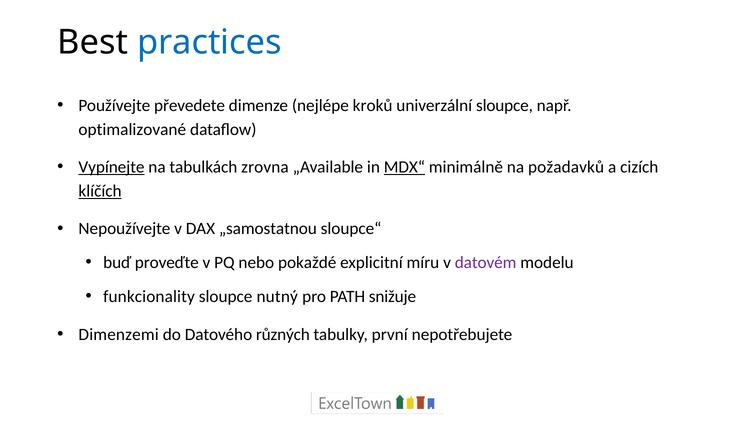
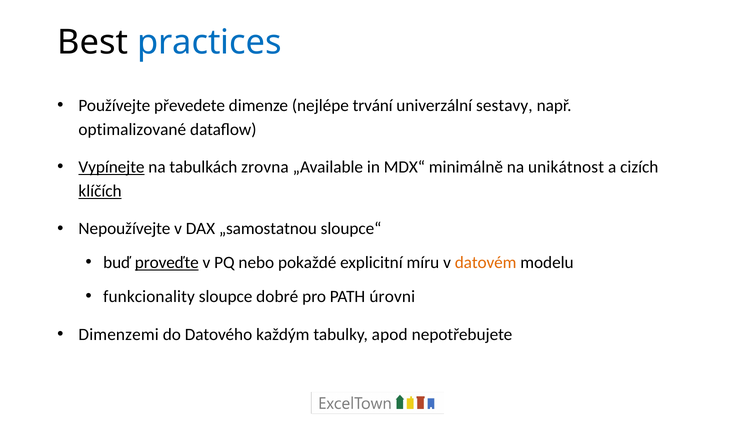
kroků: kroků -> trvání (373, 106)
univerzální sloupce: sloupce -> sestavy (504, 106)
MDX“ underline: present -> none (404, 167)
požadavků: požadavků -> unikátnost (566, 167)
proveďte underline: none -> present (167, 263)
datovém colour: purple -> orange (486, 263)
nutný: nutný -> dobré (277, 297)
snižuje: snižuje -> úrovni (392, 297)
různých: různých -> každým (283, 334)
první: první -> apod (390, 334)
